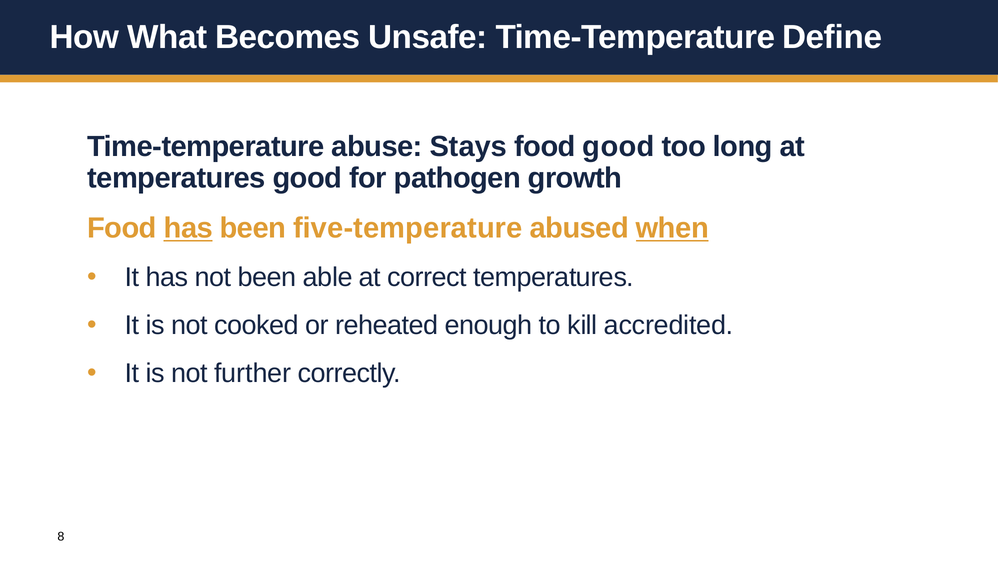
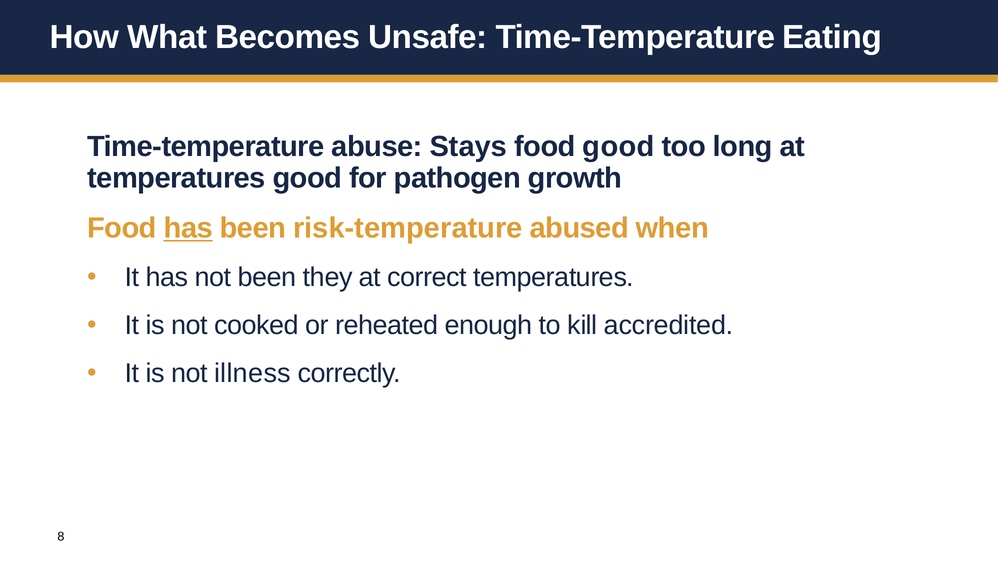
Define: Define -> Eating (832, 37)
five-temperature: five-temperature -> risk-temperature (408, 228)
when underline: present -> none (672, 228)
able: able -> they (328, 277)
further: further -> illness (253, 373)
